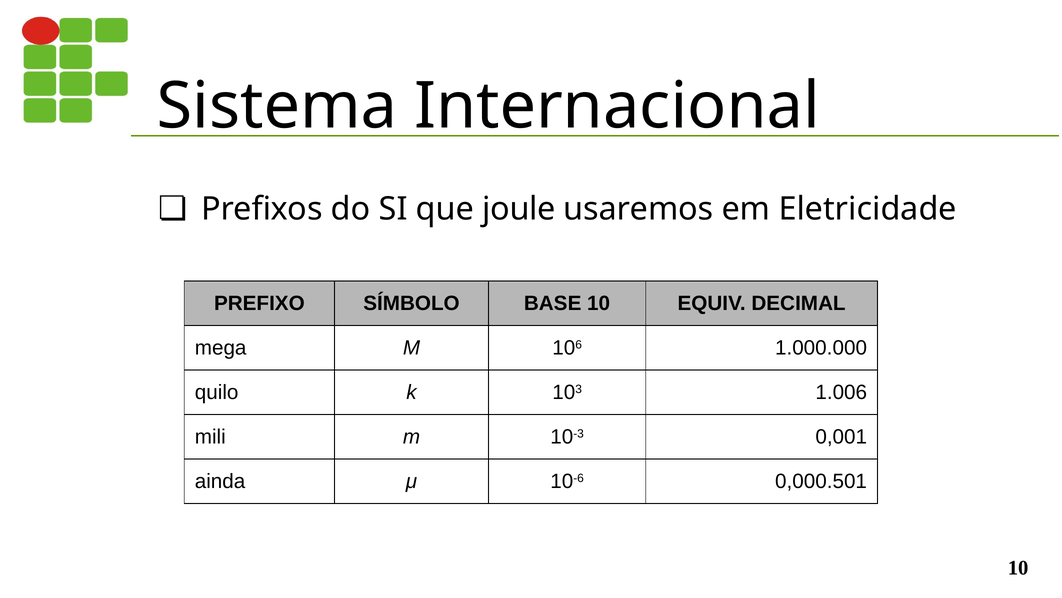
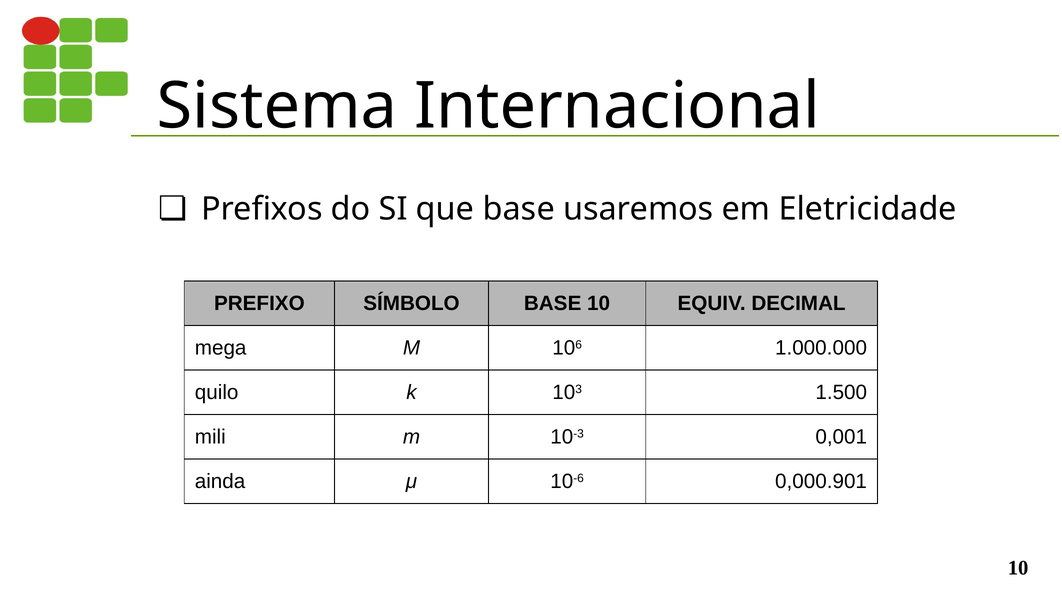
que joule: joule -> base (519, 209)
1.006: 1.006 -> 1.500 (841, 392)
0,000.501: 0,000.501 -> 0,000.901 (821, 481)
